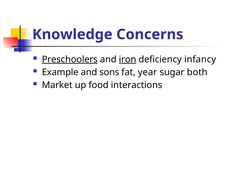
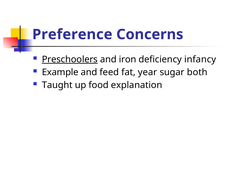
Knowledge: Knowledge -> Preference (72, 35)
iron underline: present -> none (128, 60)
sons: sons -> feed (109, 73)
Market: Market -> Taught (57, 85)
interactions: interactions -> explanation (137, 85)
